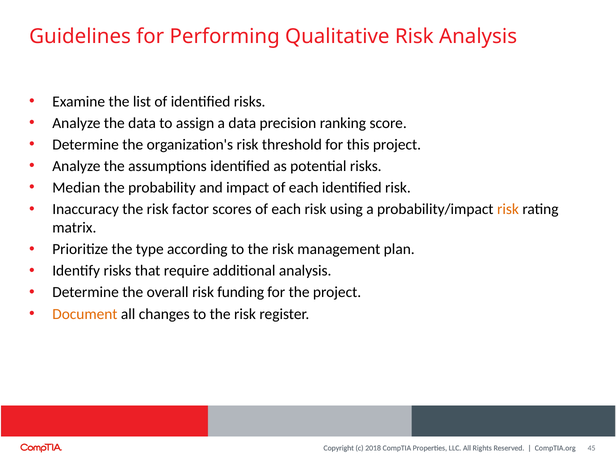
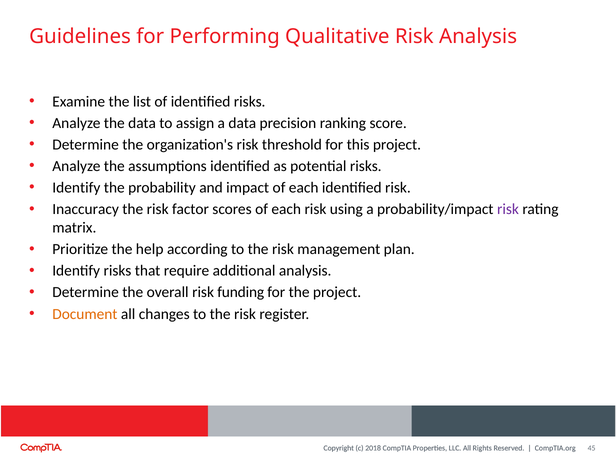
Median: Median -> Identify (76, 188)
risk colour: orange -> purple (508, 209)
type: type -> help (150, 249)
